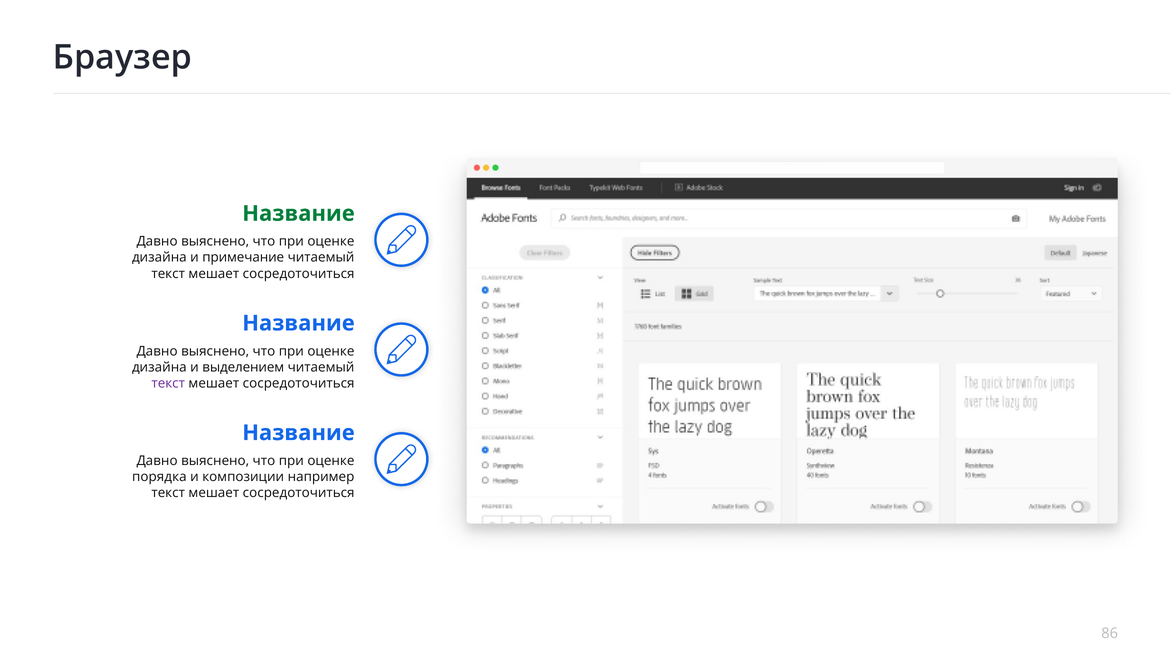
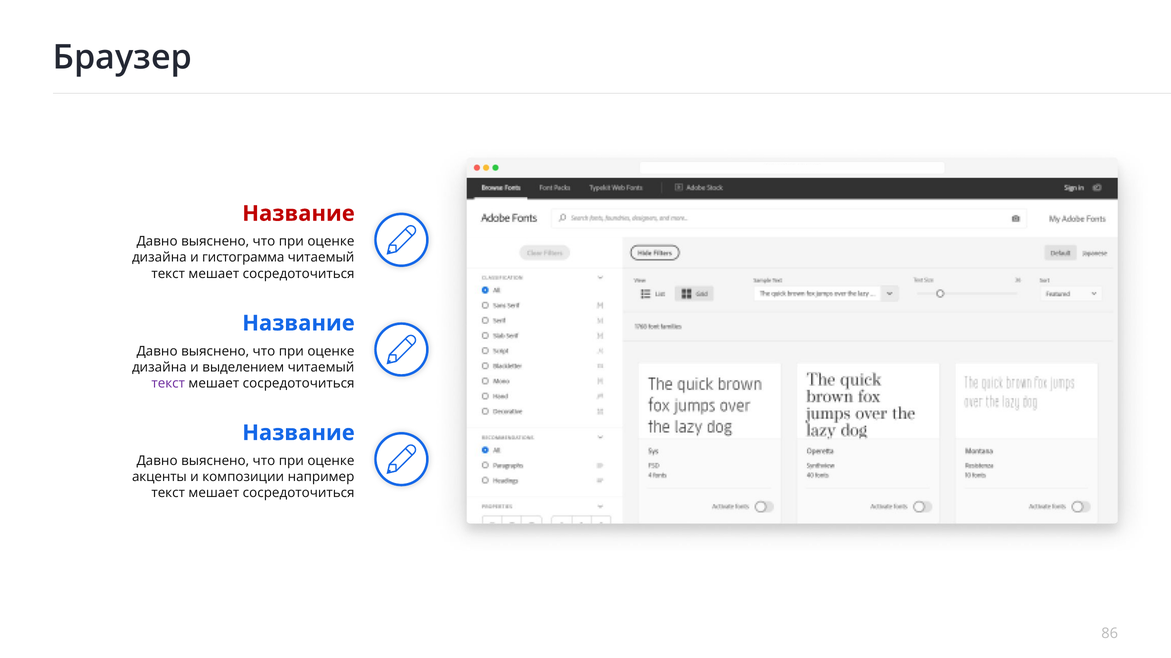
Название colour: green -> red (298, 214)
примечание: примечание -> гистограмма (243, 258)
порядка: порядка -> акценты (159, 477)
